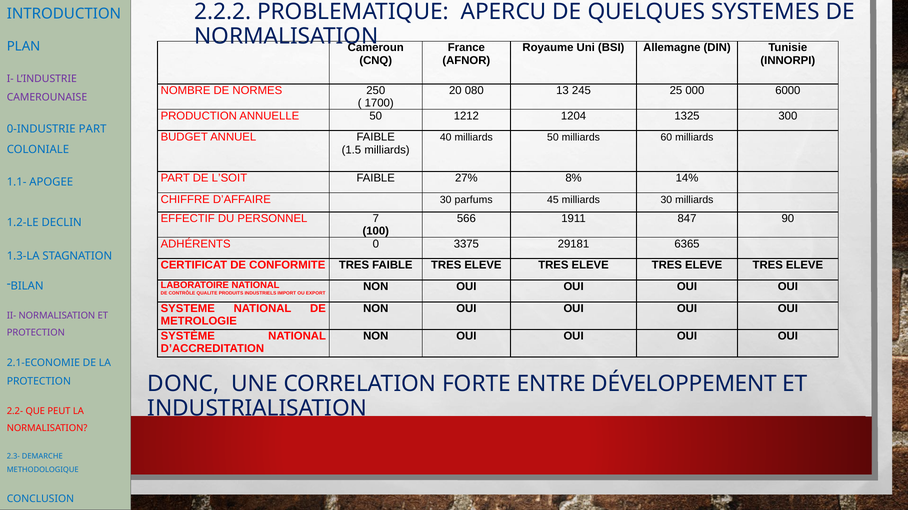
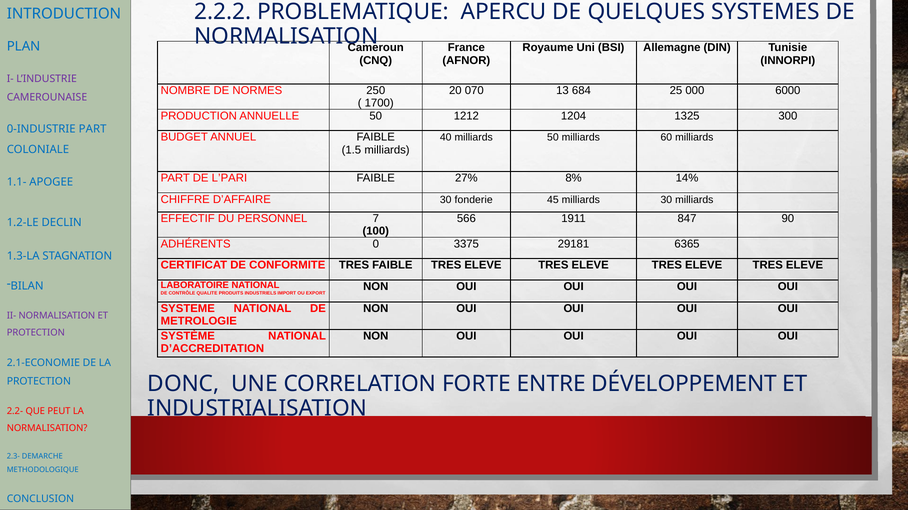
080: 080 -> 070 (474, 91)
245: 245 -> 684 (581, 91)
L’SOIT: L’SOIT -> L’PARI (229, 178)
parfums: parfums -> fonderie (474, 200)
